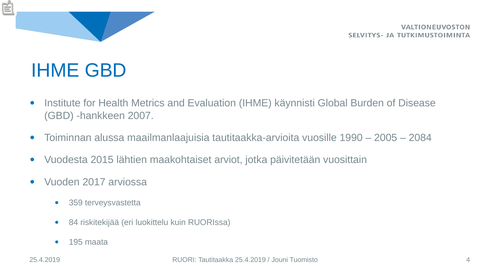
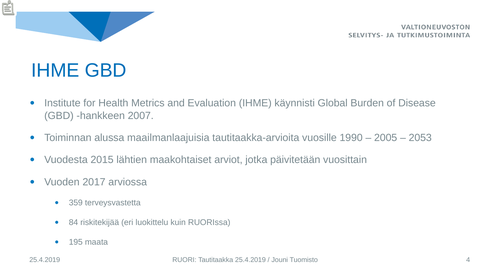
2084: 2084 -> 2053 (420, 138)
